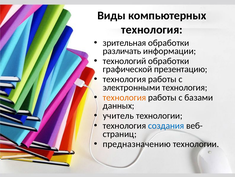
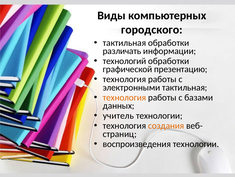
технология: технология -> городского (152, 30)
зрительная: зрительная -> тактильная (124, 43)
электронными технология: технология -> тактильная (185, 87)
создания colour: blue -> orange (166, 125)
предназначению: предназначению -> воспроизведения (137, 143)
